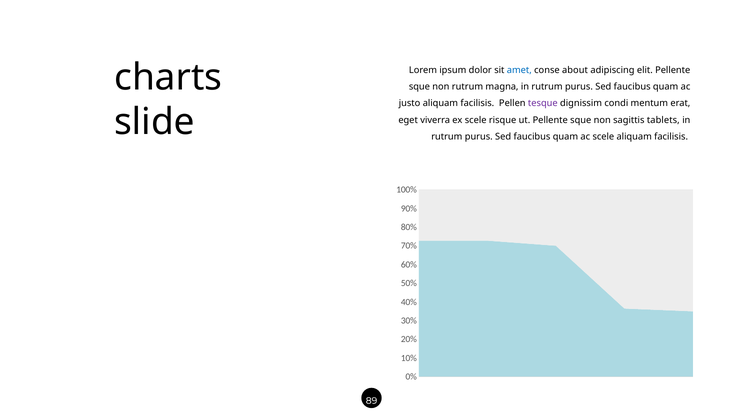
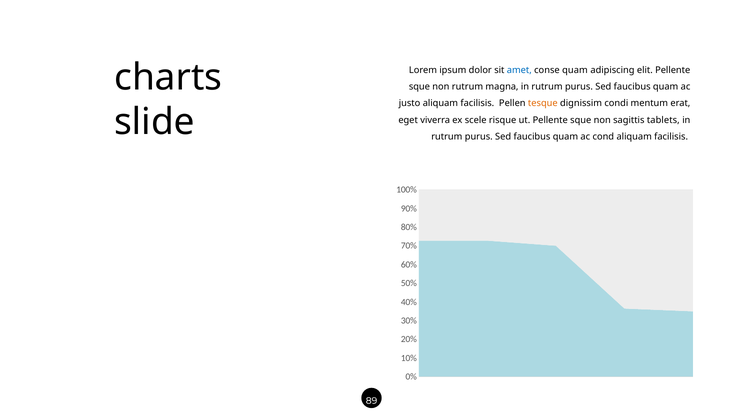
conse about: about -> quam (575, 70)
tesque colour: purple -> orange (543, 103)
ac scele: scele -> cond (603, 137)
